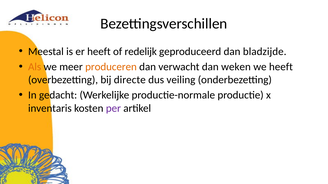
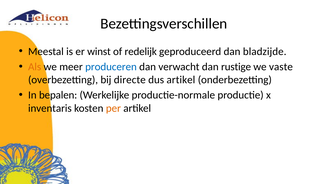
er heeft: heeft -> winst (99, 52)
produceren colour: orange -> blue (111, 67)
weken: weken -> rustige (236, 67)
we heeft: heeft -> vaste (281, 67)
dus veiling: veiling -> artikel (181, 80)
gedacht: gedacht -> bepalen (58, 95)
per colour: purple -> orange (113, 108)
